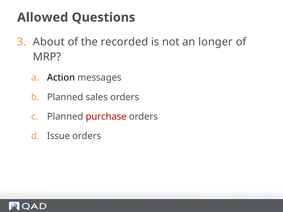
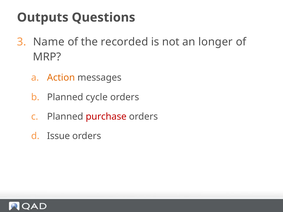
Allowed: Allowed -> Outputs (43, 17)
About: About -> Name (49, 42)
Action colour: black -> orange (61, 78)
sales: sales -> cycle (97, 97)
